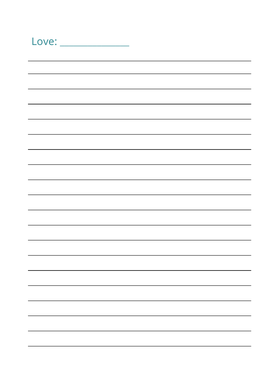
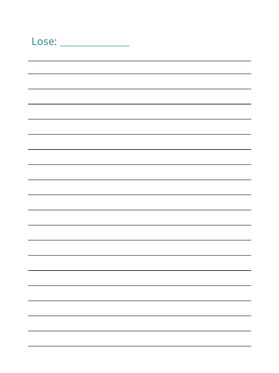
Love: Love -> Lose (44, 42)
